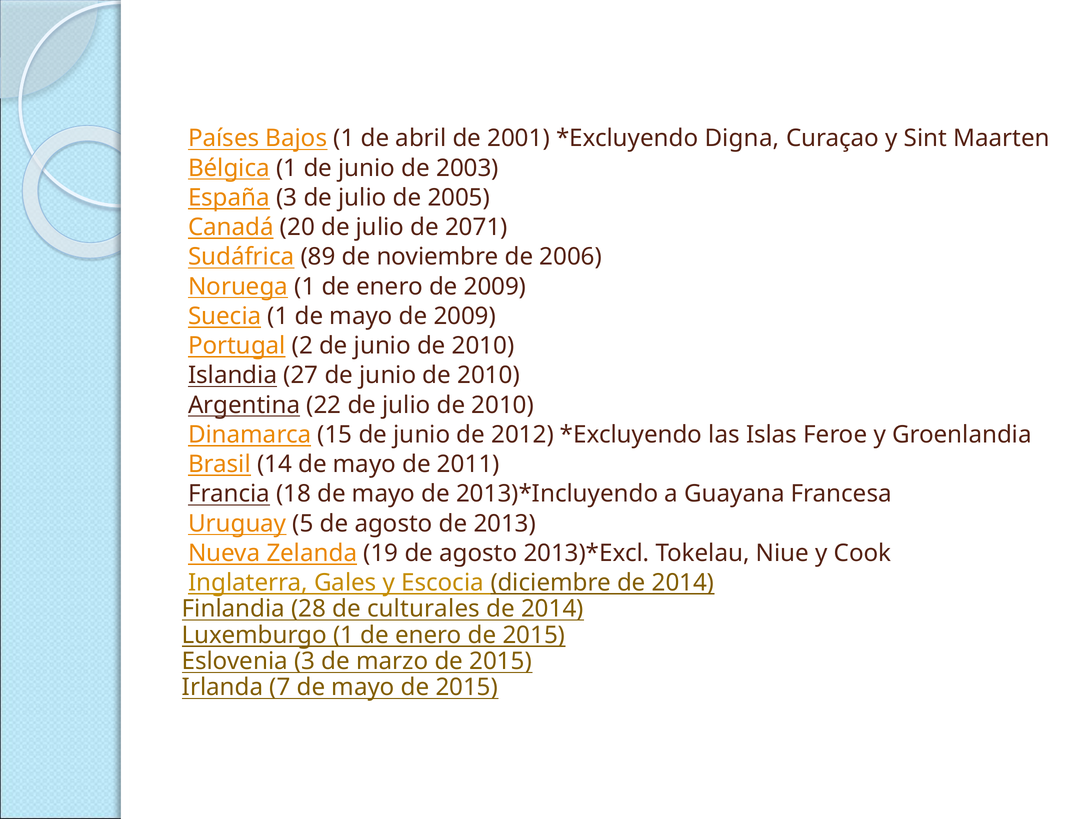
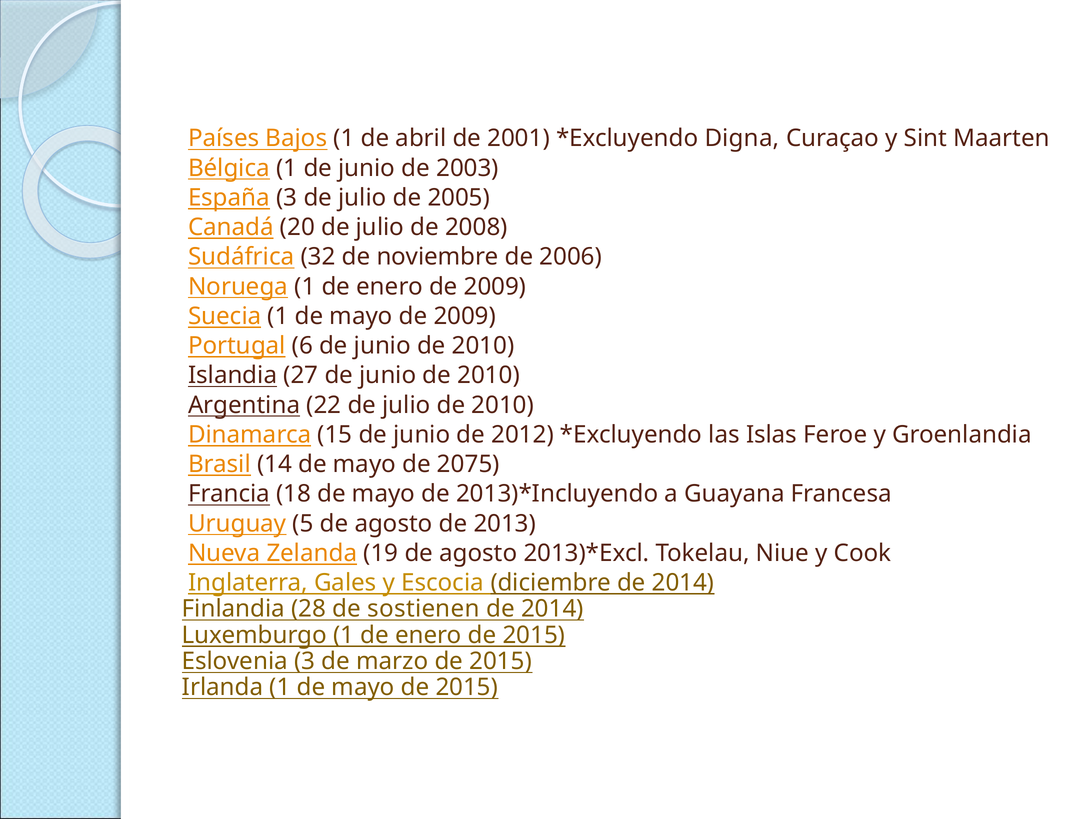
2071: 2071 -> 2008 (476, 227)
89: 89 -> 32 (318, 257)
2: 2 -> 6 (302, 345)
2011: 2011 -> 2075 (468, 464)
culturales: culturales -> sostienen (423, 608)
Irlanda 7: 7 -> 1 (280, 687)
